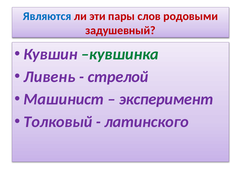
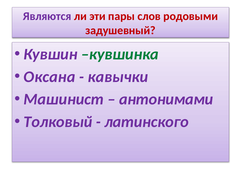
Являются colour: blue -> purple (47, 16)
Ливень: Ливень -> Оксана (49, 77)
стрелой: стрелой -> кавычки (118, 77)
эксперимент: эксперимент -> антонимами (166, 99)
